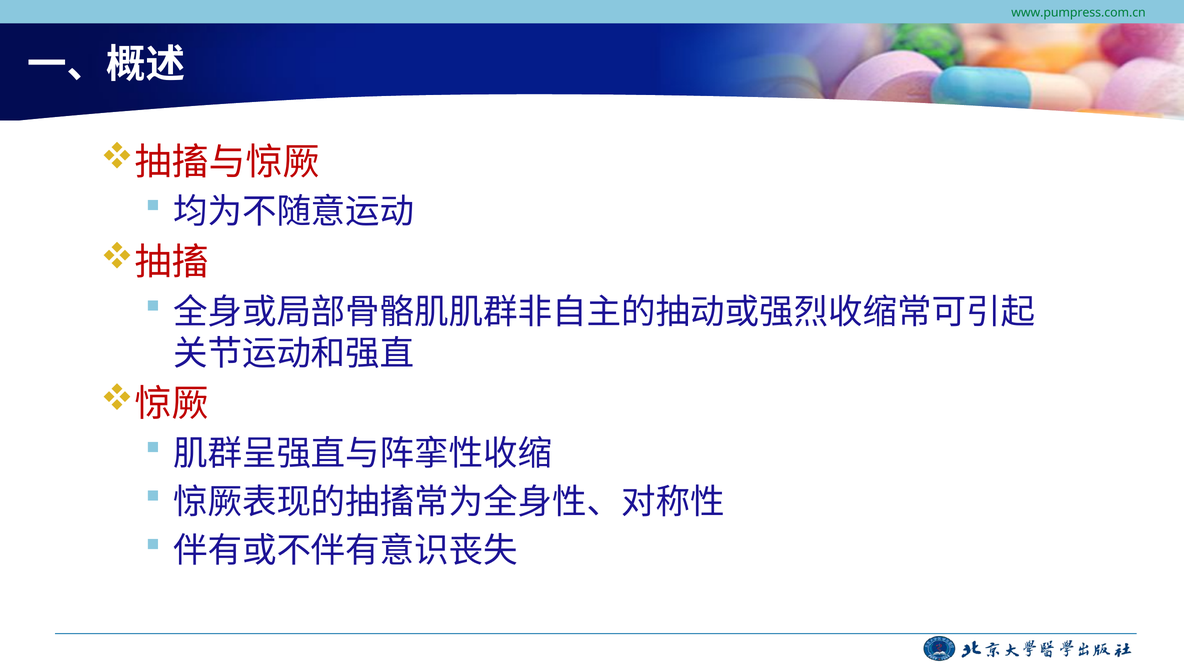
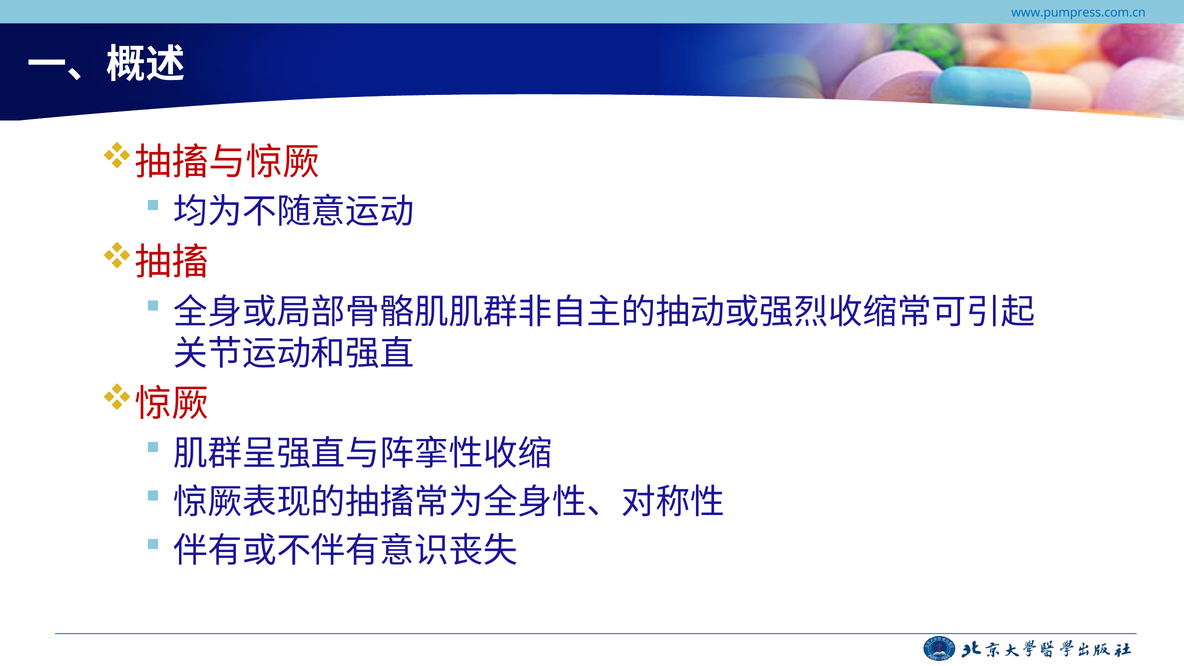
www.pumpress.com.cn colour: green -> blue (1078, 13)
